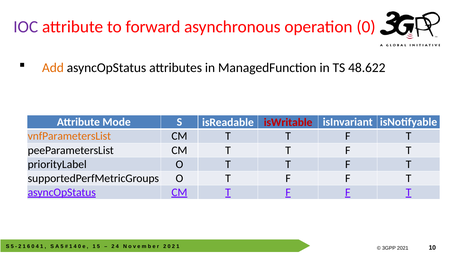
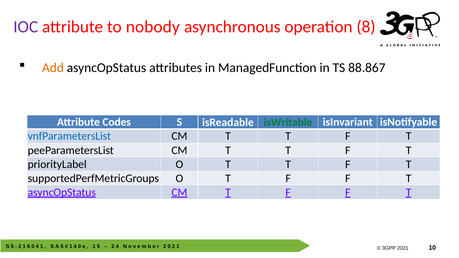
forward: forward -> nobody (153, 27)
operation 0: 0 -> 8 (366, 27)
48.622: 48.622 -> 88.867 (367, 68)
Mode: Mode -> Codes (117, 122)
isWritable colour: red -> green (288, 122)
vnfParametersList colour: orange -> blue (69, 136)
